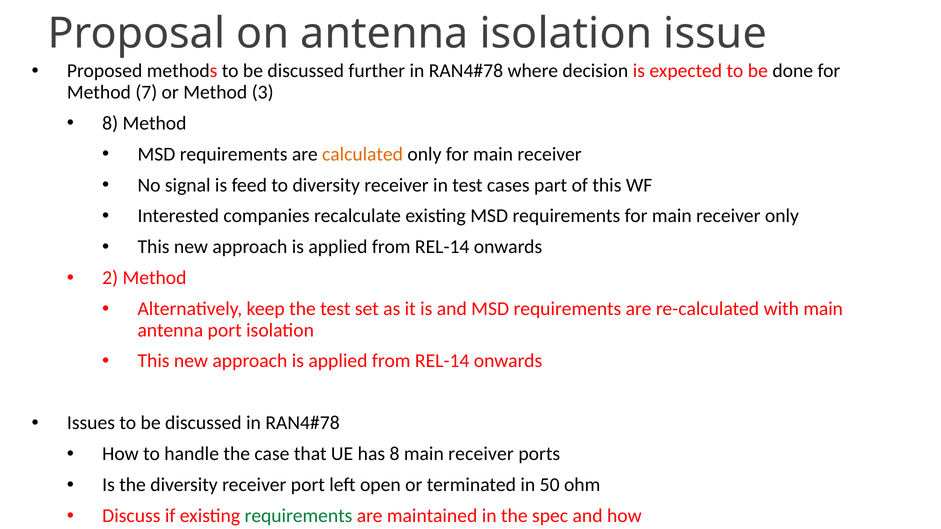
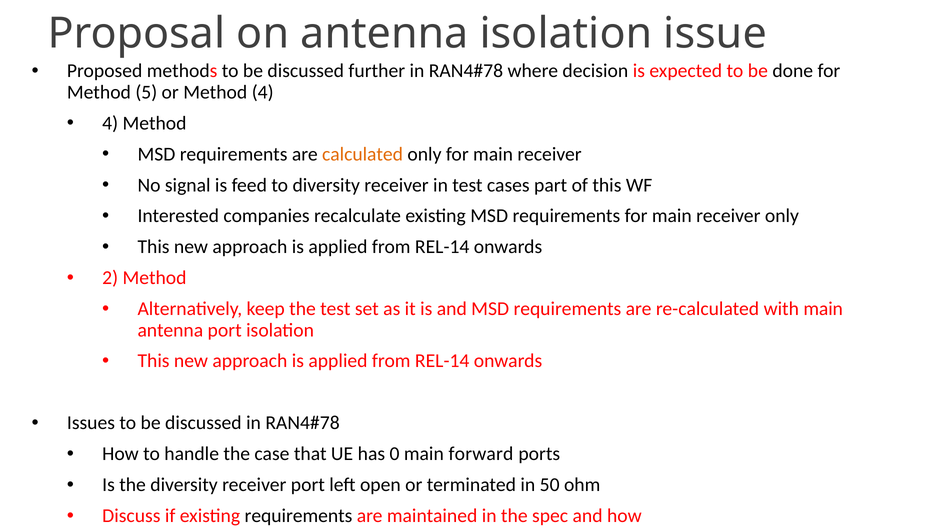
7: 7 -> 5 (146, 92)
Method 3: 3 -> 4 (263, 92)
8: 8 -> 4 (110, 123)
has 8: 8 -> 0 (394, 454)
receiver: receiver -> forward (481, 454)
requirements colour: green -> black (298, 516)
